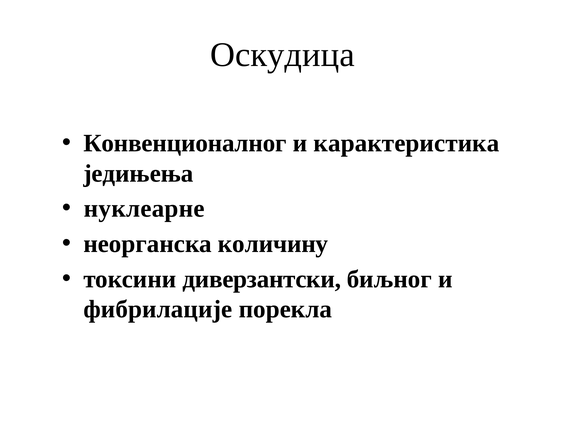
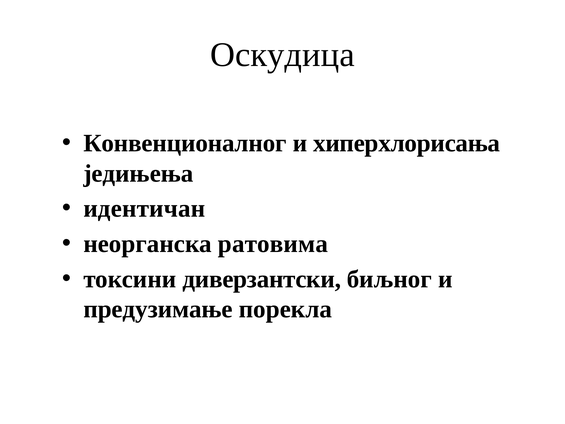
карактеристика: карактеристика -> хиперхлорисања (407, 143)
нуклеарне: нуклеарне -> идентичан (144, 209)
количину: количину -> ратовима (273, 244)
фибрилације: фибрилације -> предузимање (158, 309)
